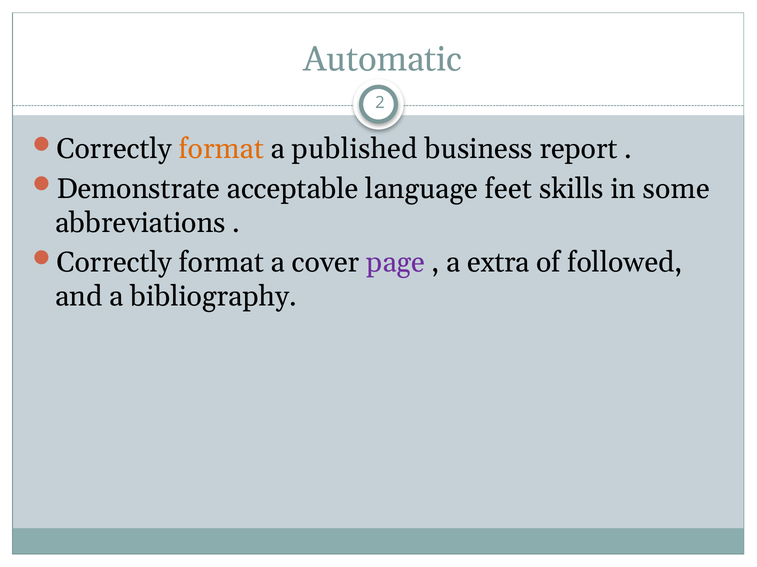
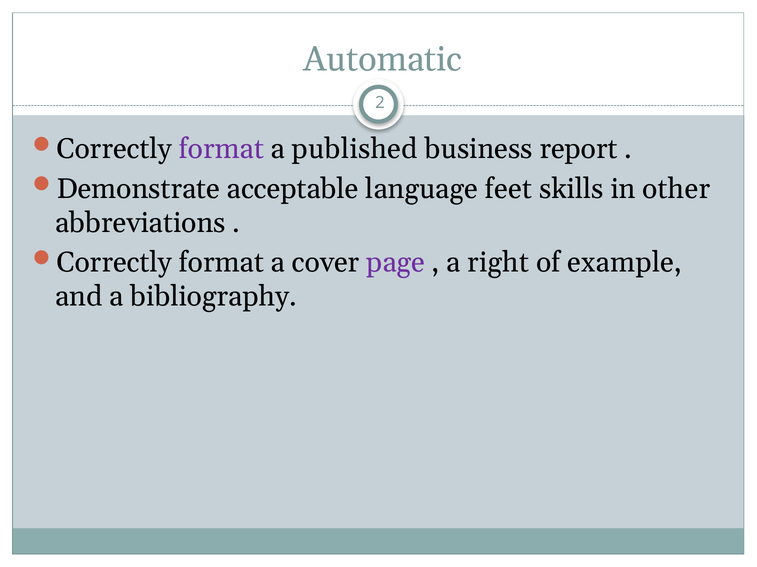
format colour: orange -> purple (221, 149)
some: some -> other (676, 189)
extra: extra -> right (498, 263)
followed: followed -> example (625, 263)
